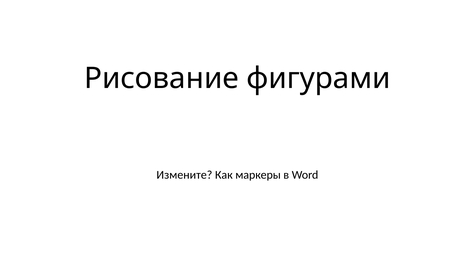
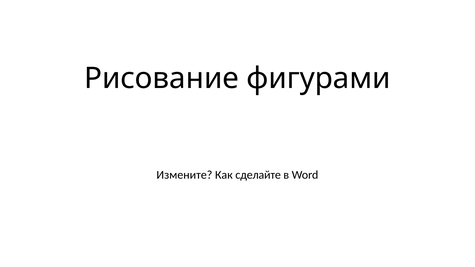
маркеры: маркеры -> сделайте (258, 175)
